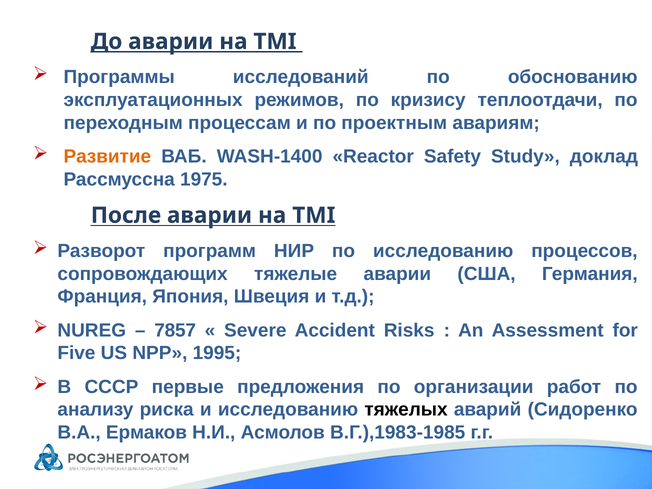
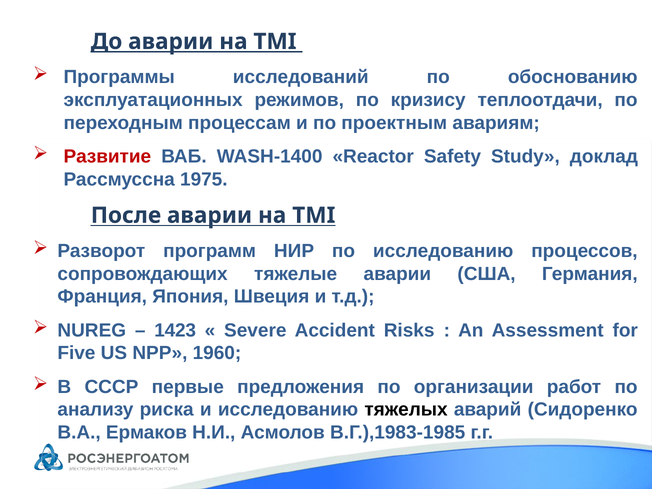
Развитие colour: orange -> red (107, 156)
7857: 7857 -> 1423 (175, 330)
1995: 1995 -> 1960 (217, 353)
